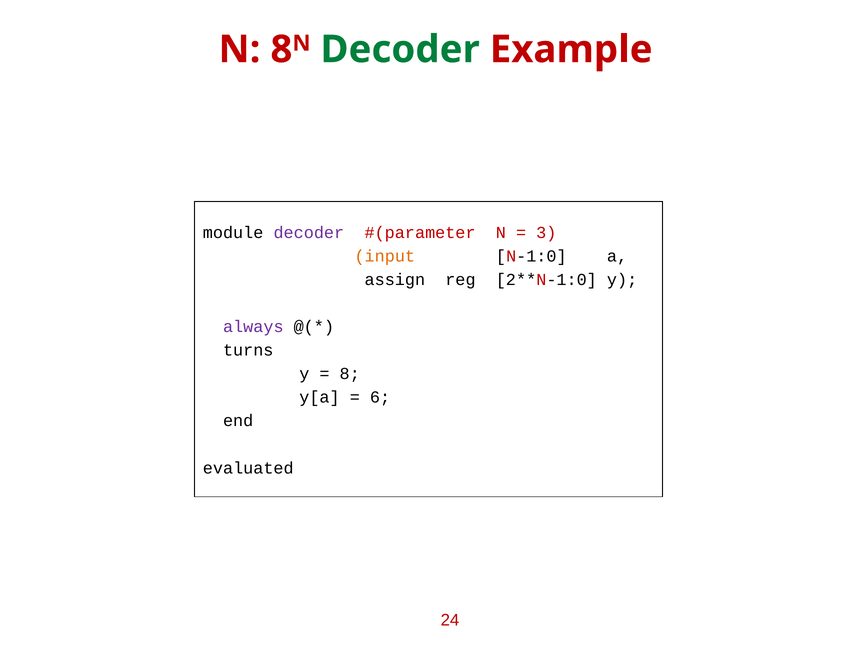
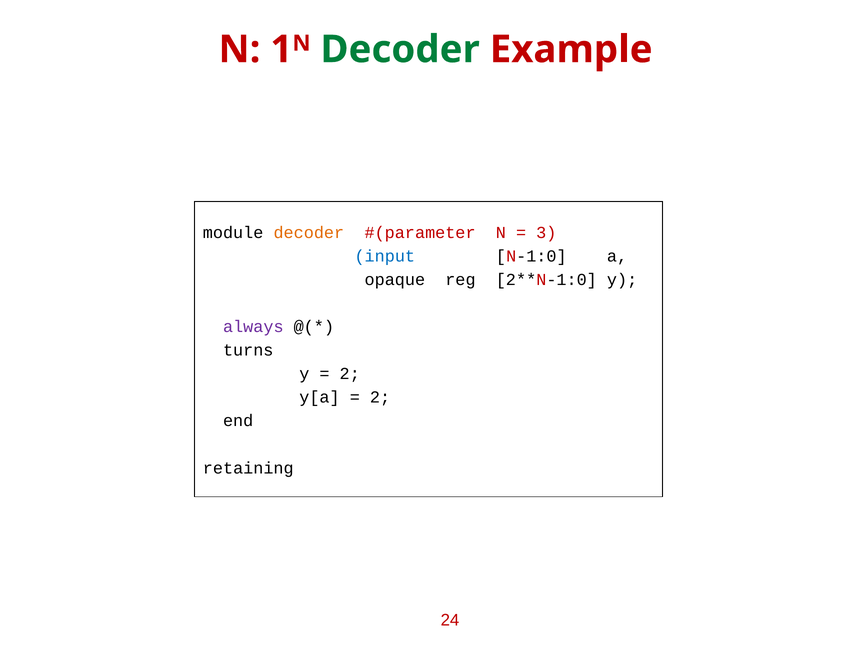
N 8: 8 -> 1 (281, 49)
decoder colour: purple -> orange (309, 233)
input colour: orange -> blue (385, 256)
assign: assign -> opaque (395, 280)
8: 8 -> 2 (350, 374)
6: 6 -> 2 (380, 397)
evaluated: evaluated -> retaining (248, 468)
